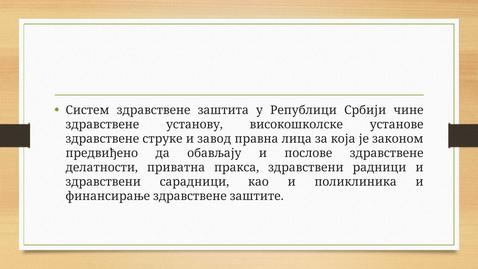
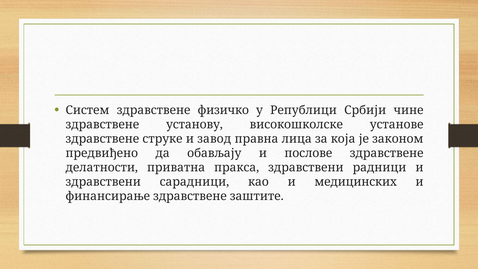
заштита: заштита -> физичко (223, 110)
поликлиника: поликлиника -> медицинских (356, 182)
